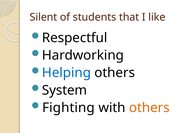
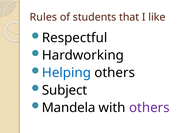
Silent: Silent -> Rules (43, 17)
System: System -> Subject (65, 91)
Fighting: Fighting -> Mandela (69, 108)
others colour: orange -> purple (149, 108)
